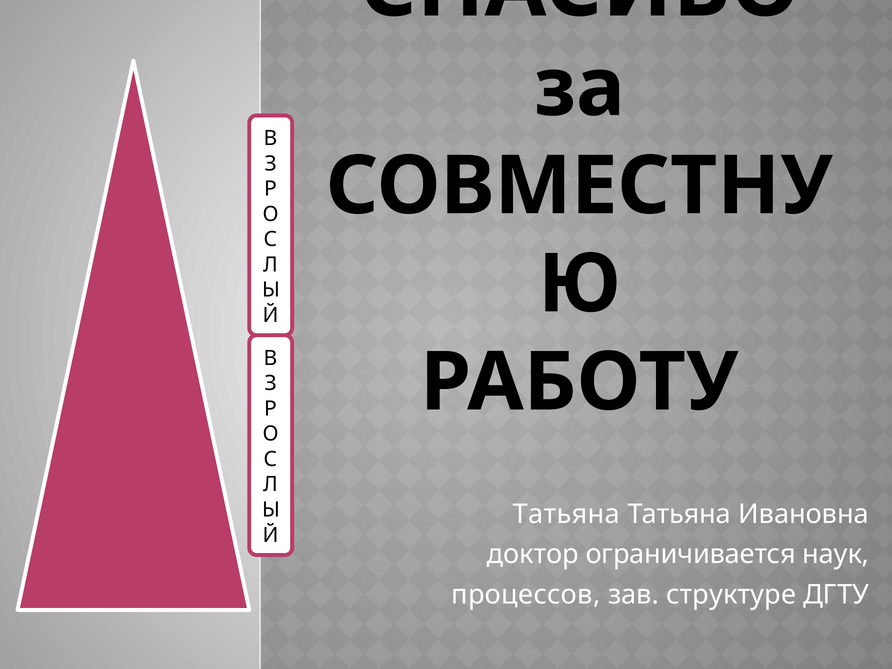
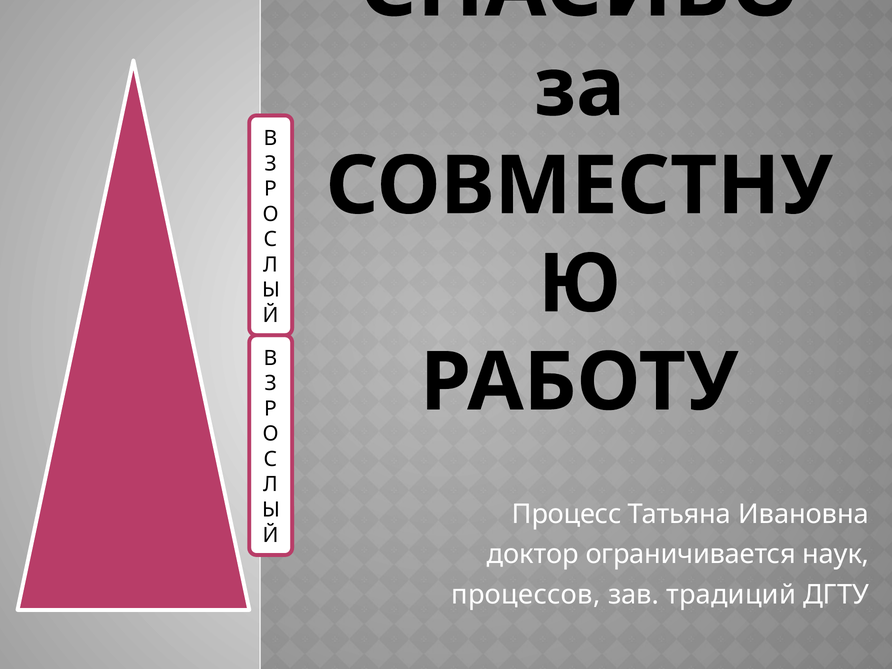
Татьяна: Татьяна -> Процесс (567, 514)
структуре: структуре -> традиций (731, 595)
